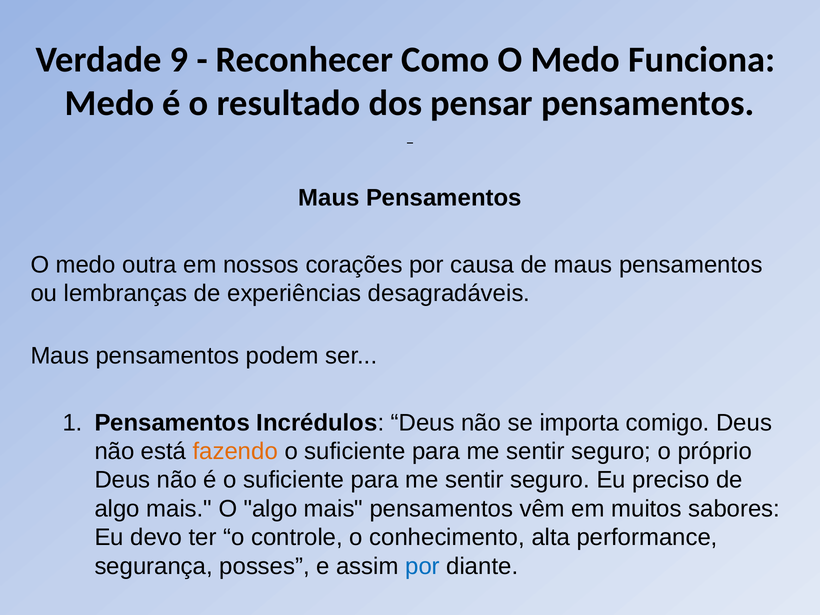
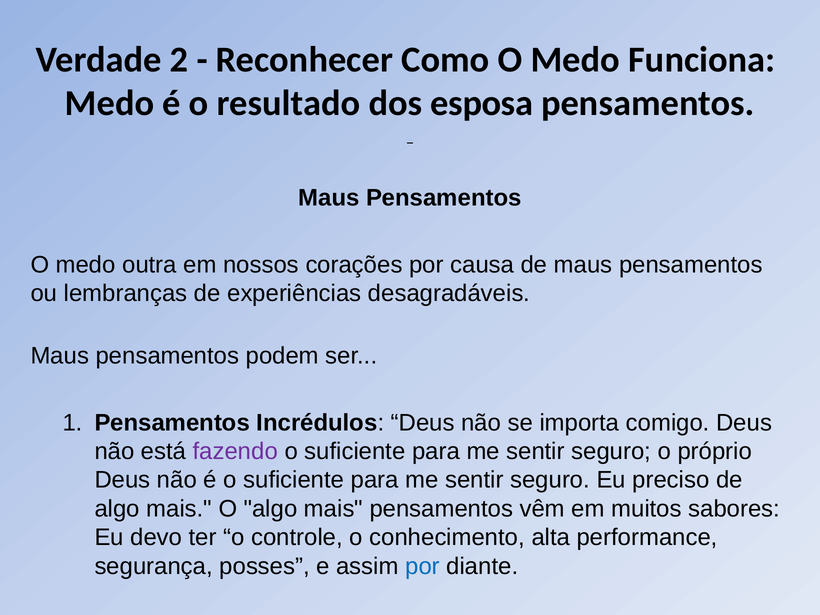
9: 9 -> 2 (179, 60)
pensar: pensar -> esposa (482, 103)
fazendo colour: orange -> purple (235, 451)
